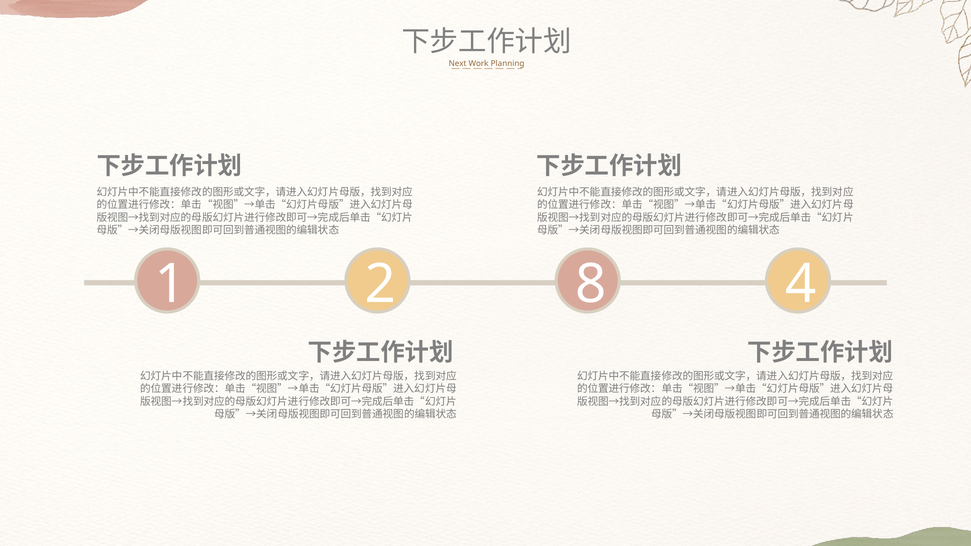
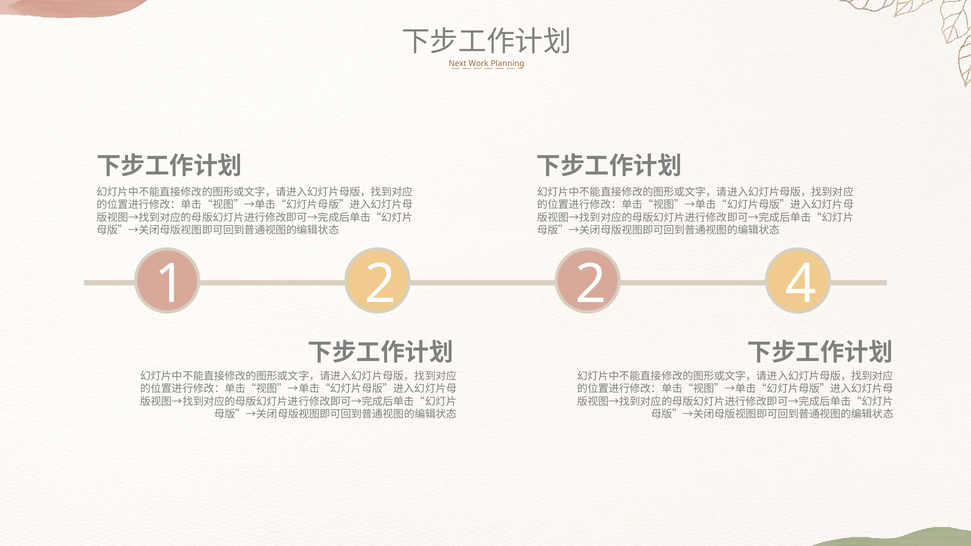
2 8: 8 -> 2 (591, 284)
